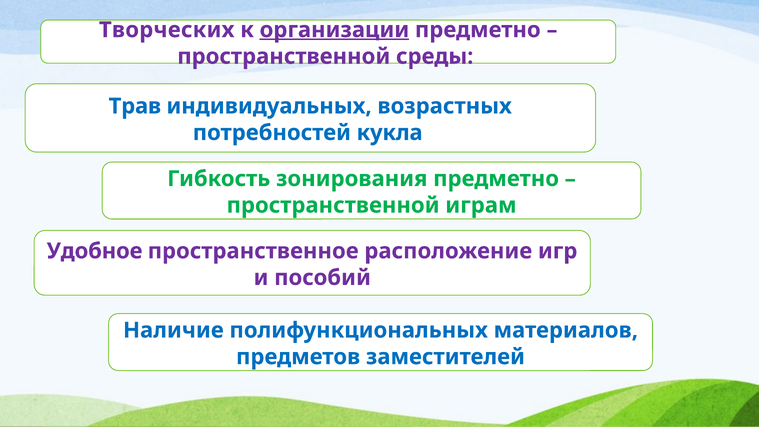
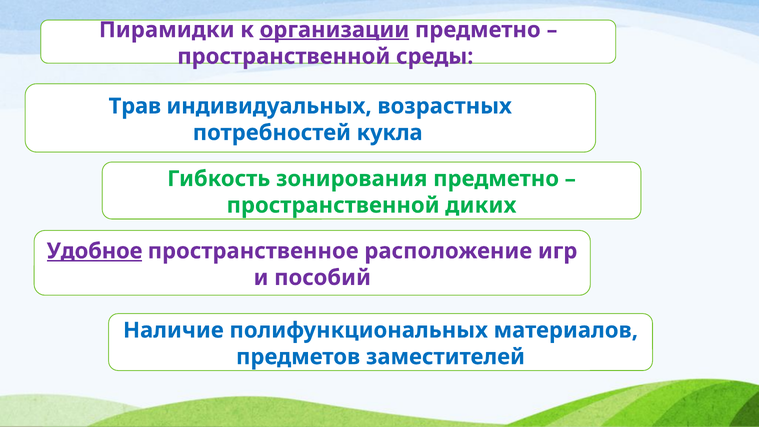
Творческих: Творческих -> Пирамидки (167, 30)
играм: играм -> диких (481, 205)
Удобное underline: none -> present (95, 251)
